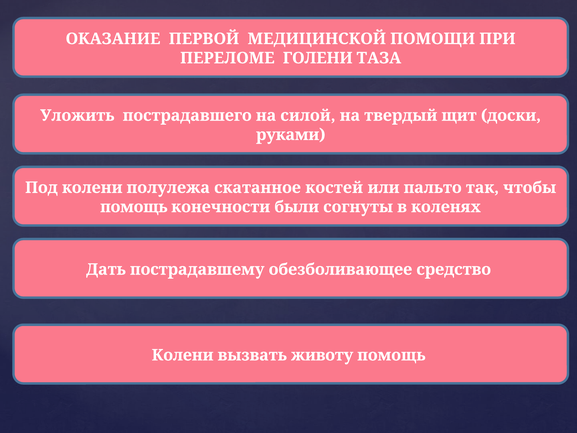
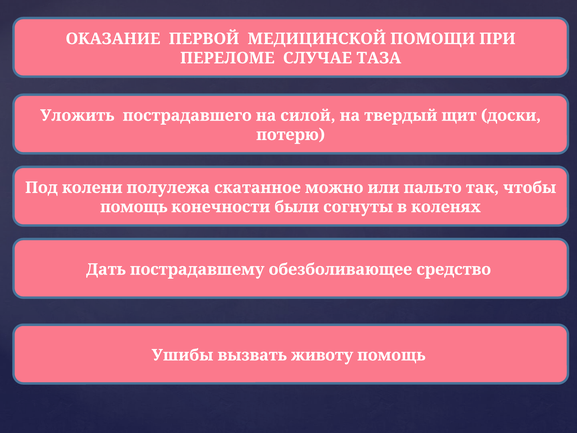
ГОЛЕНИ: ГОЛЕНИ -> СЛУЧАЕ (318, 58)
руками: руками -> потерю (291, 135)
костей: костей -> можно (334, 188)
Колени: Колени -> Ушибы (182, 355)
